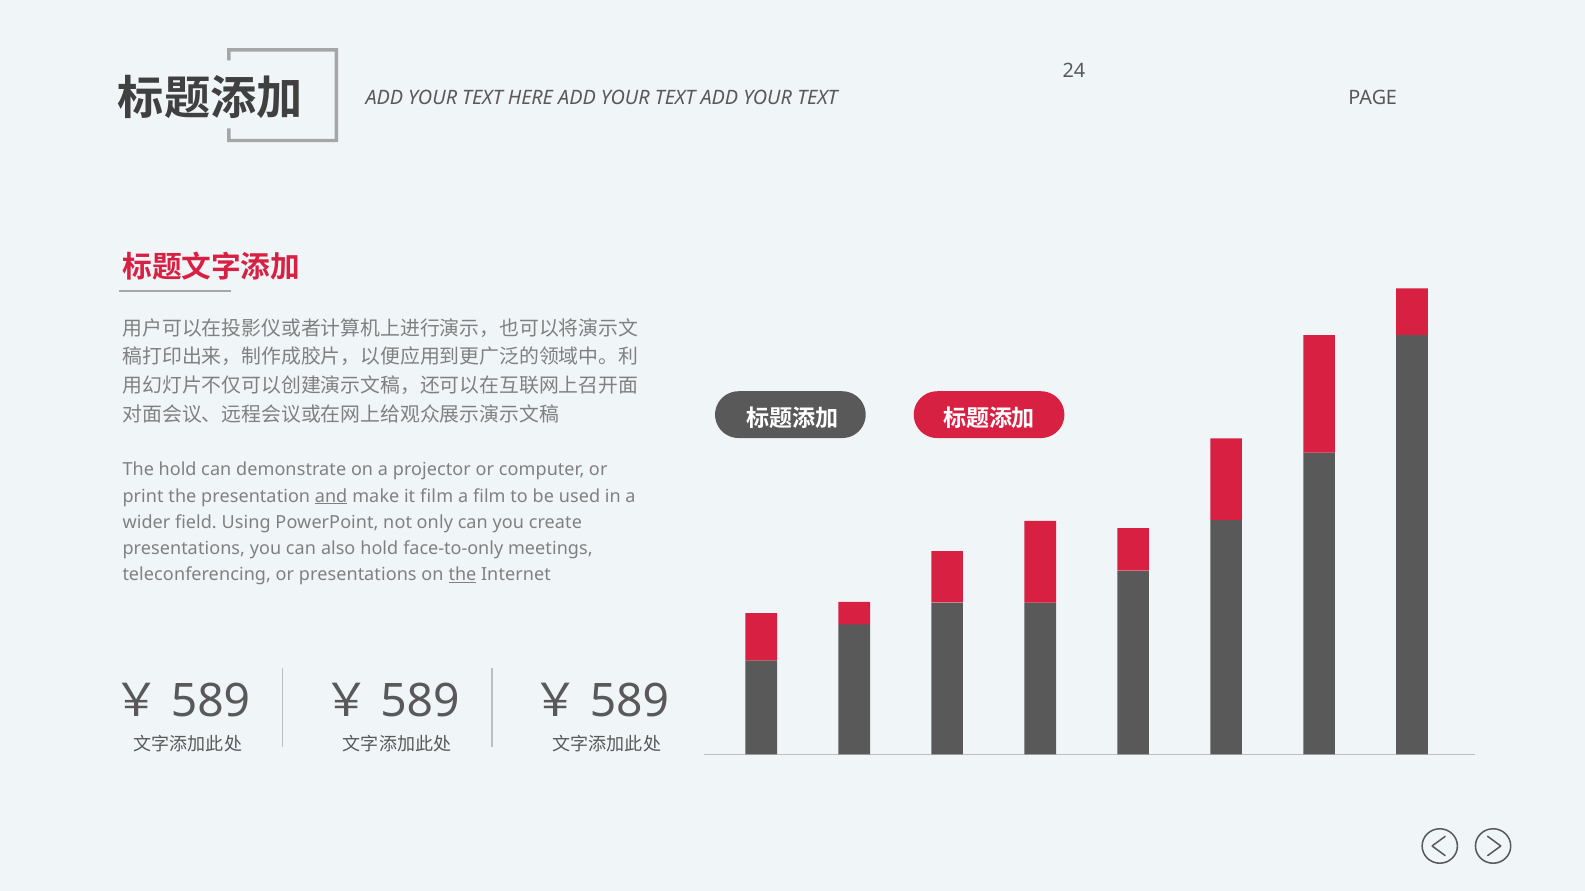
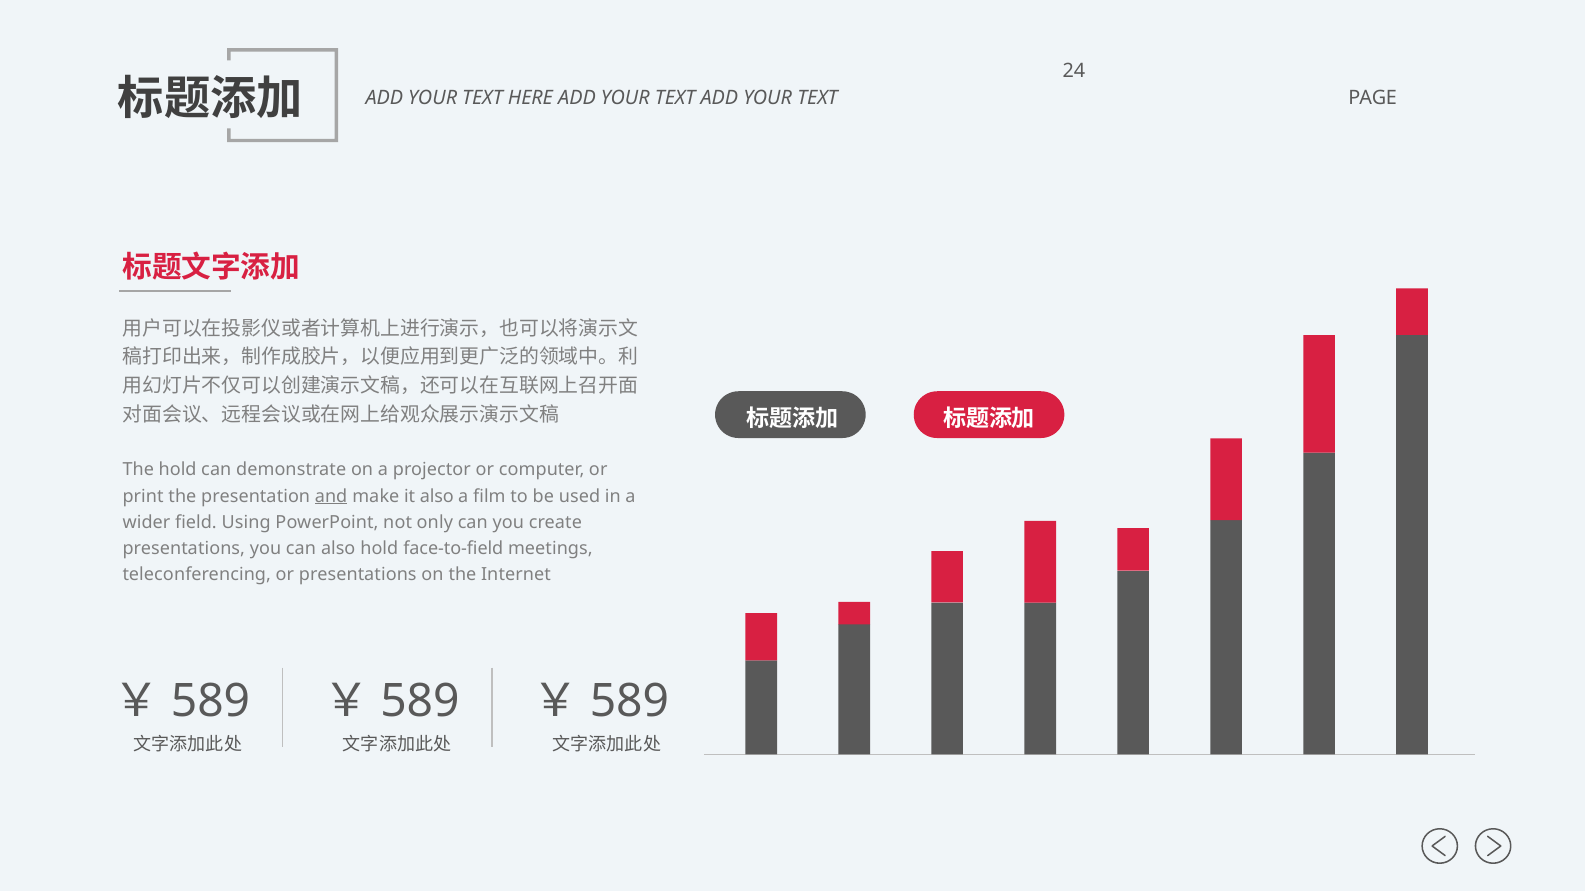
it film: film -> also (437, 496)
face-to-only: face-to-only -> face-to-field (453, 549)
the underline: present -> none (462, 575)
